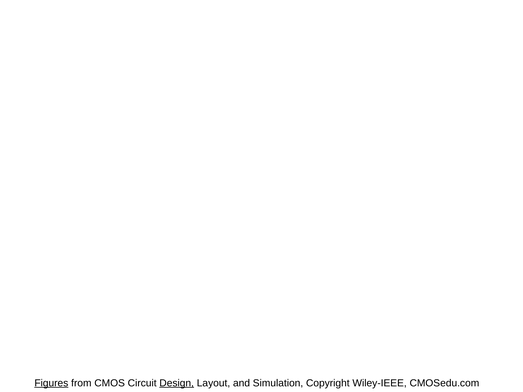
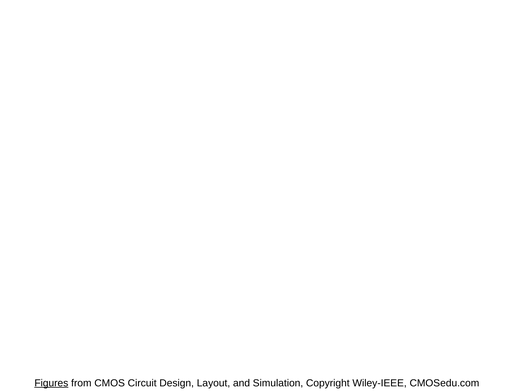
Design underline: present -> none (177, 383)
